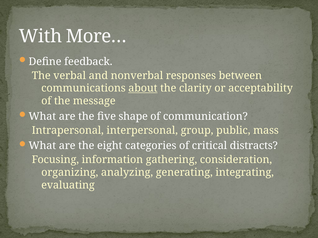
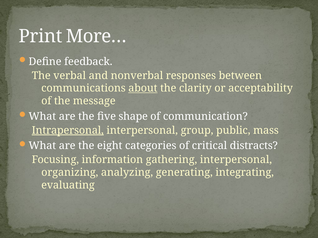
With: With -> Print (41, 36)
Intrapersonal underline: none -> present (68, 131)
gathering consideration: consideration -> interpersonal (236, 160)
